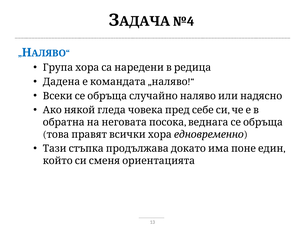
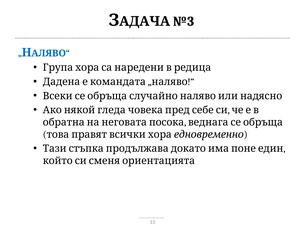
№4: №4 -> №3 (184, 21)
